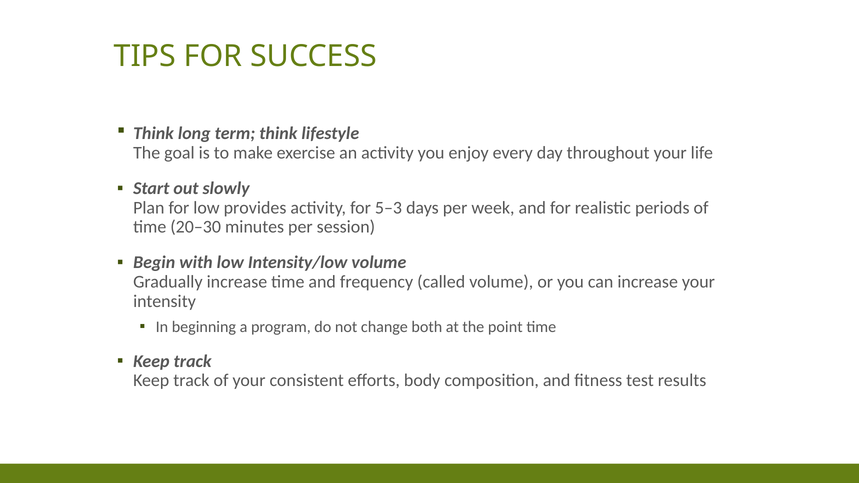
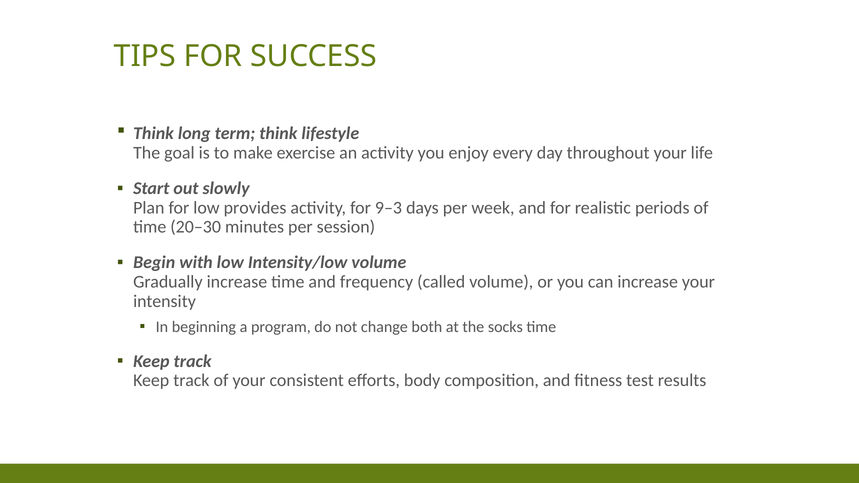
5–3: 5–3 -> 9–3 (388, 208)
point: point -> socks (505, 327)
